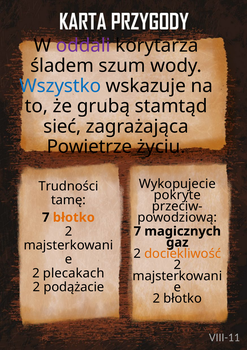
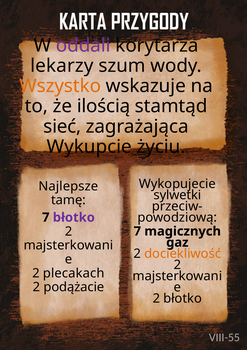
śladem: śladem -> lekarzy (62, 66)
Wszystko colour: blue -> orange (60, 86)
grubą: grubą -> ilością (104, 106)
Powietrze: Powietrze -> Wykupcie (89, 147)
Trudności: Trudności -> Najlepsze (68, 187)
pokryte: pokryte -> sylwetki (177, 195)
błotko colour: orange -> purple (74, 218)
VIII-11: VIII-11 -> VIII-55 (224, 338)
